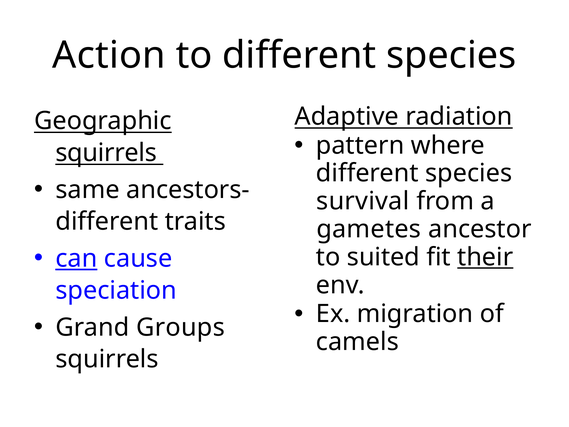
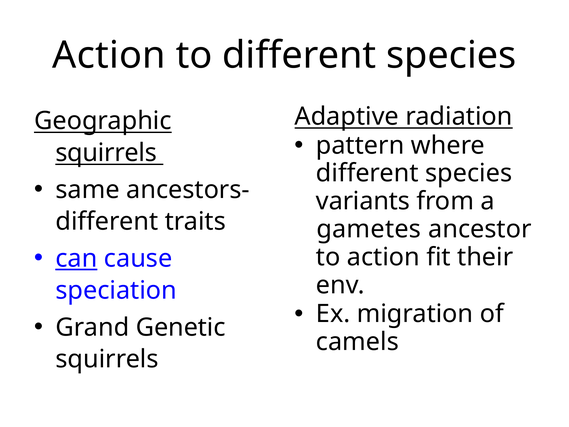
survival: survival -> variants (363, 201)
to suited: suited -> action (383, 257)
their underline: present -> none (485, 257)
Groups: Groups -> Genetic (181, 327)
